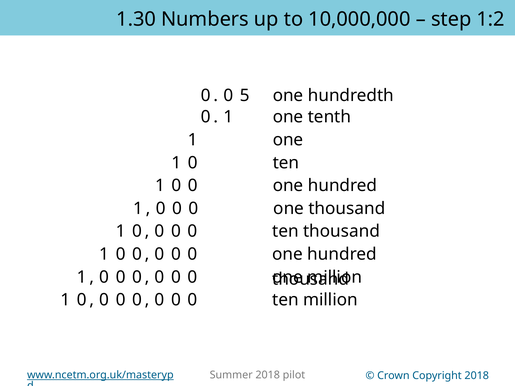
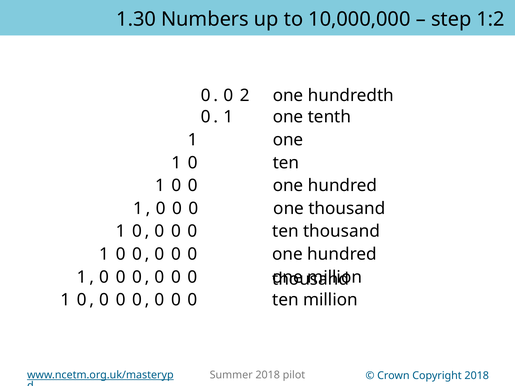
5: 5 -> 2 (245, 95)
